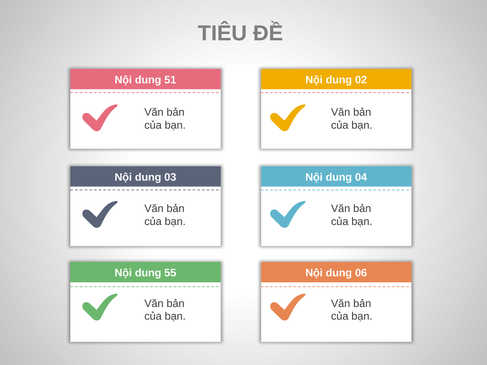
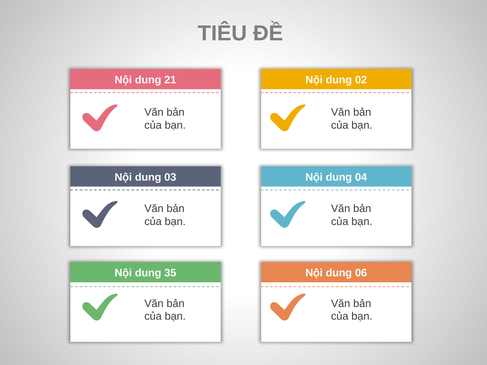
51: 51 -> 21 (170, 80)
55: 55 -> 35 (170, 273)
